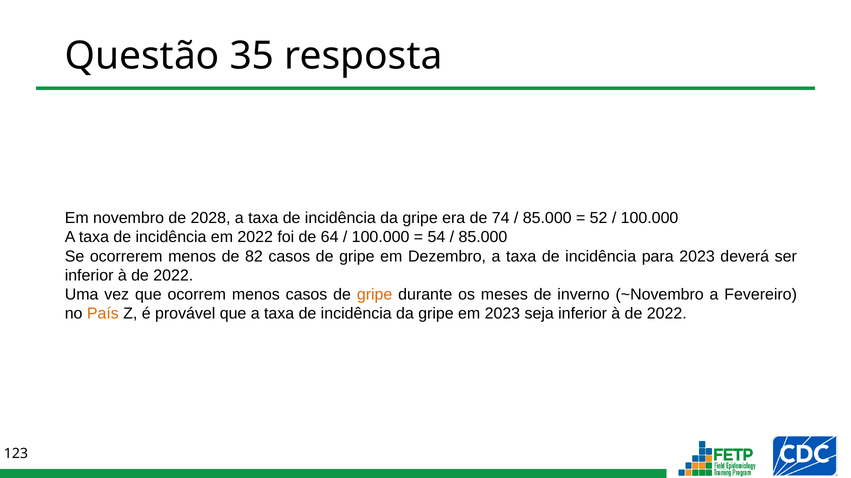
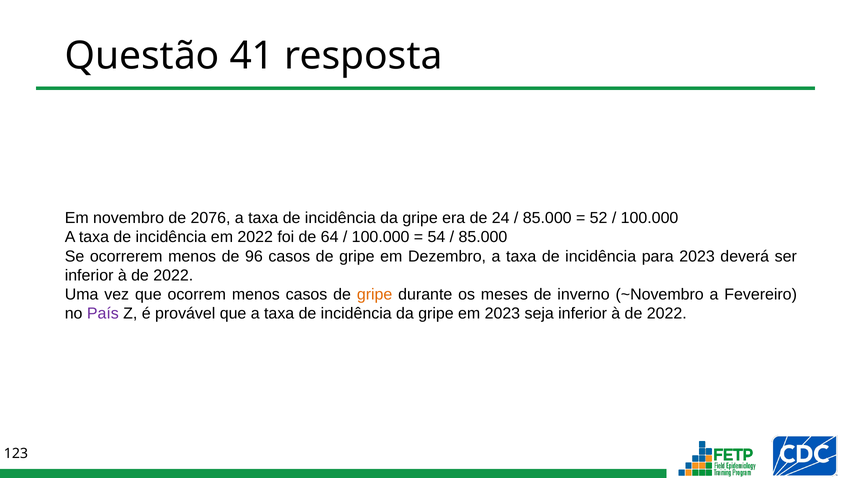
35: 35 -> 41 (252, 56)
2028: 2028 -> 2076 (210, 218)
74: 74 -> 24 (501, 218)
82: 82 -> 96 (254, 257)
País colour: orange -> purple (103, 314)
